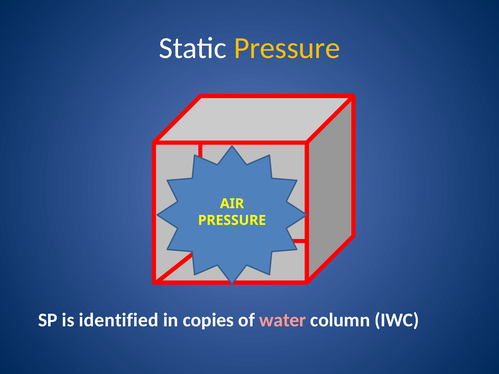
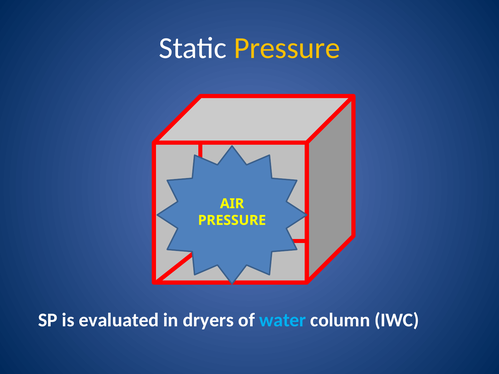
identified: identified -> evaluated (119, 320)
copies: copies -> dryers (208, 320)
water colour: pink -> light blue (283, 320)
